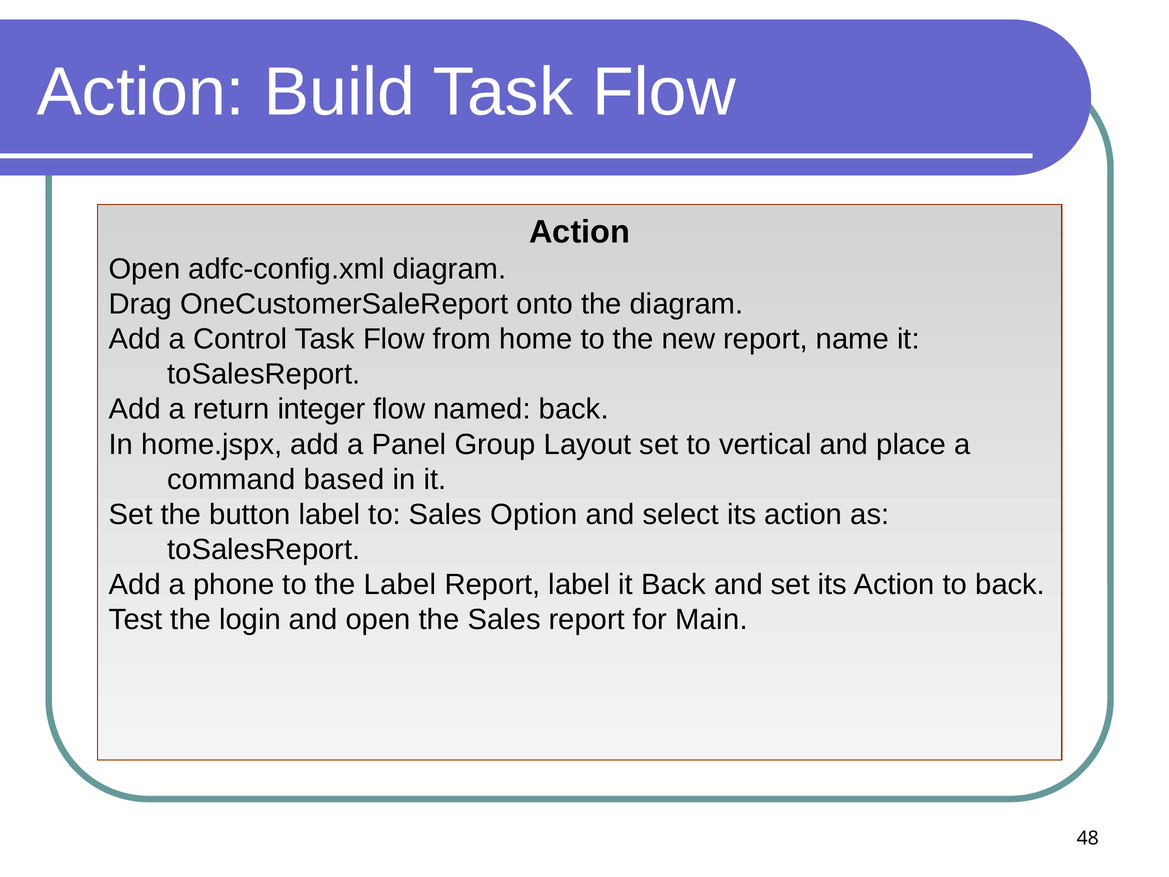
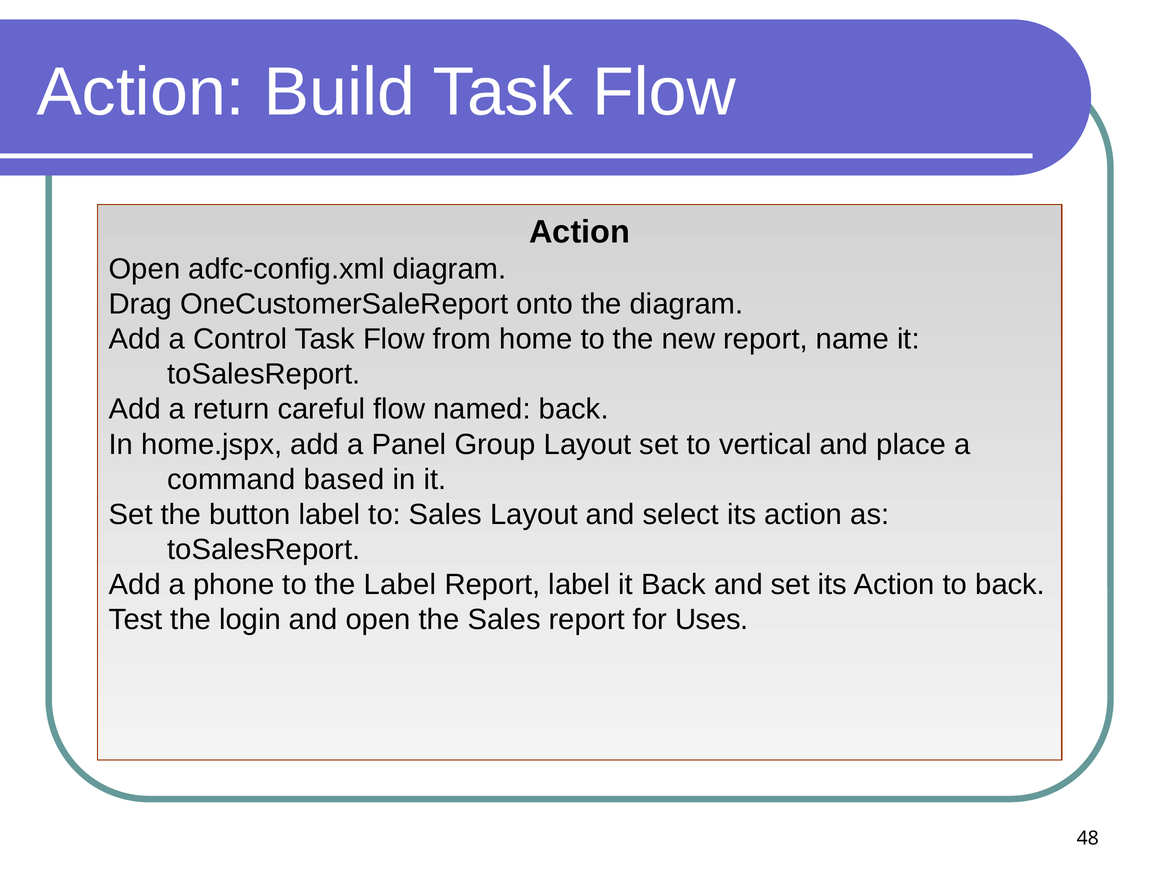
integer: integer -> careful (321, 409)
Sales Option: Option -> Layout (534, 514)
Main: Main -> Uses (712, 620)
